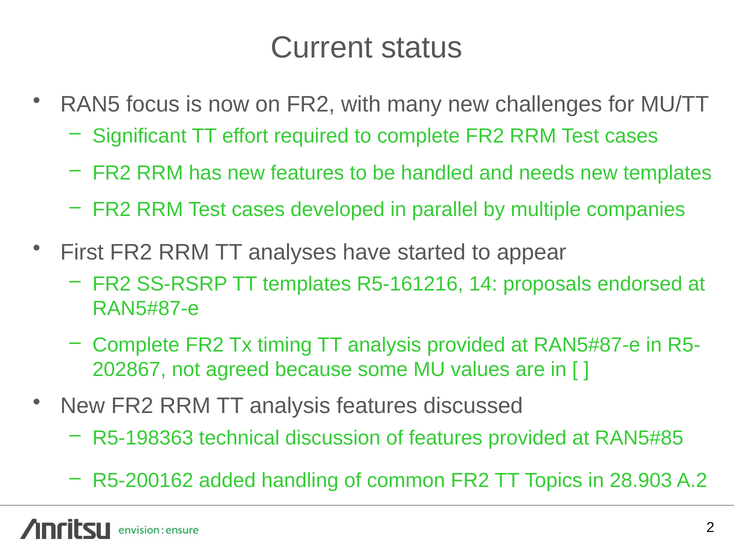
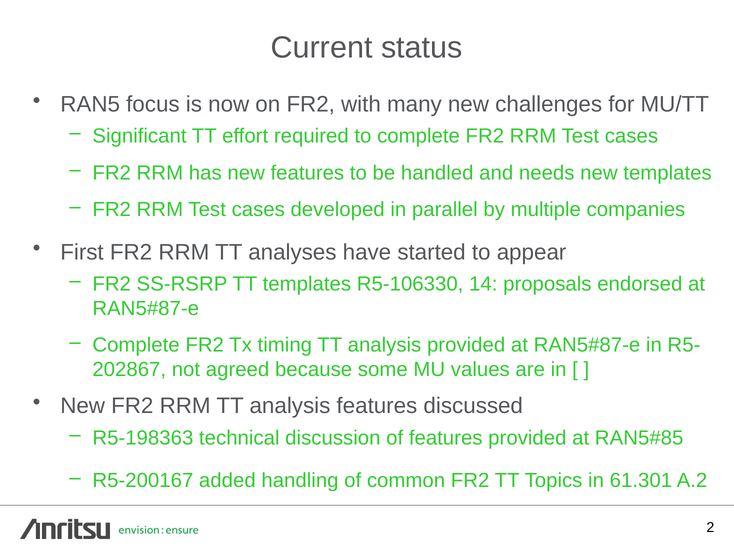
R5-161216: R5-161216 -> R5-106330 (410, 284)
R5-200162: R5-200162 -> R5-200167 (143, 480)
28.903: 28.903 -> 61.301 (641, 480)
